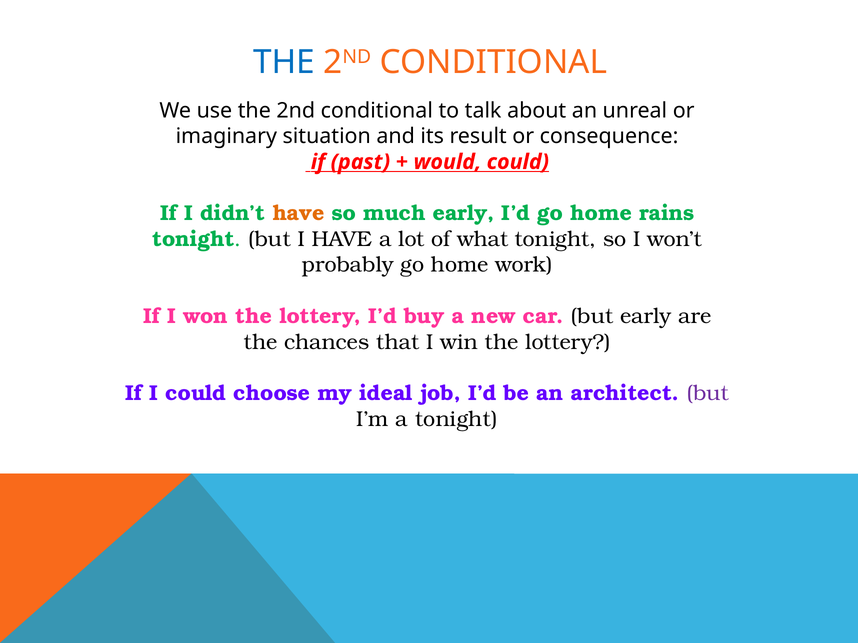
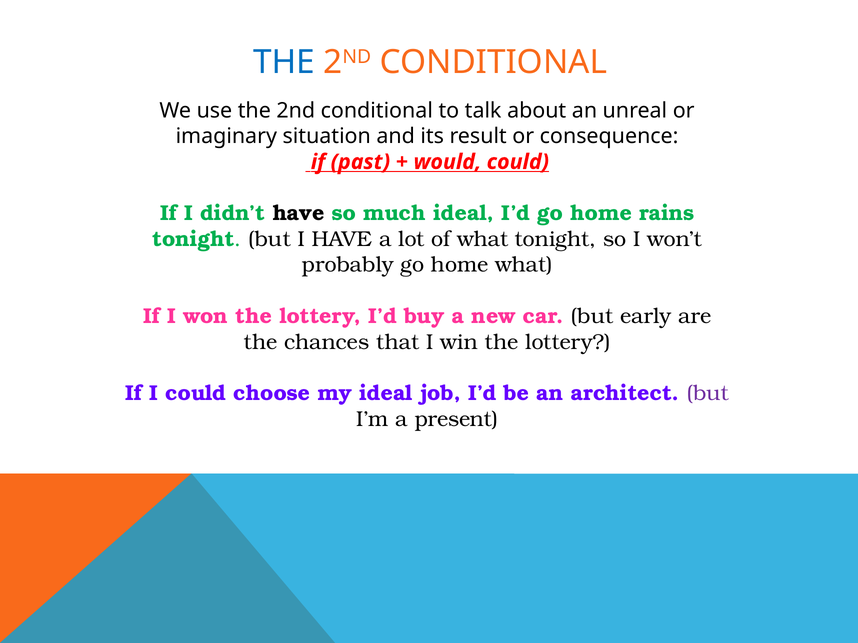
have colour: orange -> black (299, 214)
much early: early -> ideal (464, 214)
home work: work -> what (524, 265)
a tonight: tonight -> present (457, 419)
